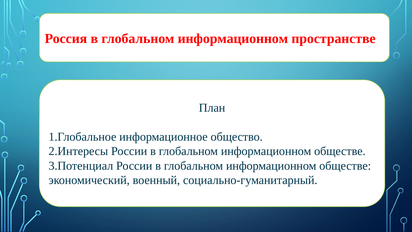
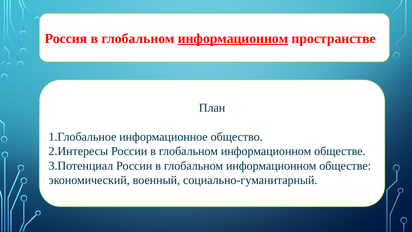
информационном underline: none -> present (233, 39)
